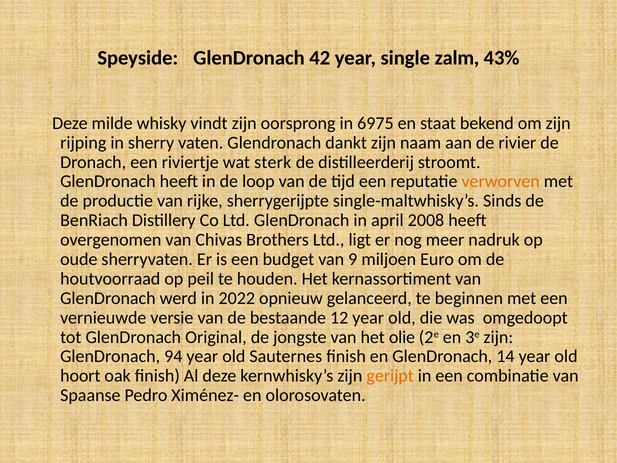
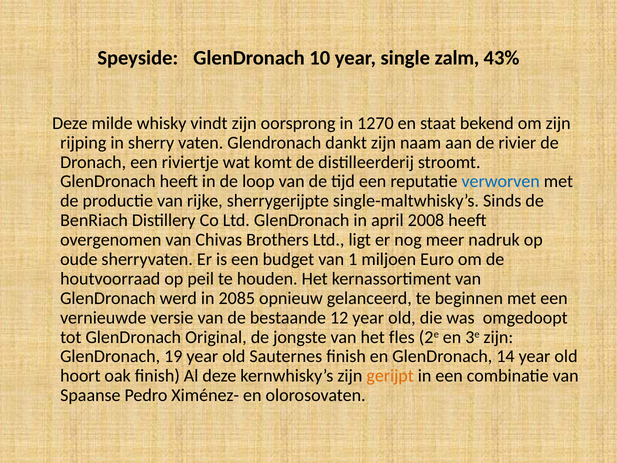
42: 42 -> 10 (320, 58)
6975: 6975 -> 1270 (375, 123)
sterk: sterk -> komt (273, 162)
verworven colour: orange -> blue (501, 181)
9: 9 -> 1 (353, 259)
2022: 2022 -> 2085 (237, 298)
olie: olie -> fles (402, 337)
94: 94 -> 19 (173, 356)
